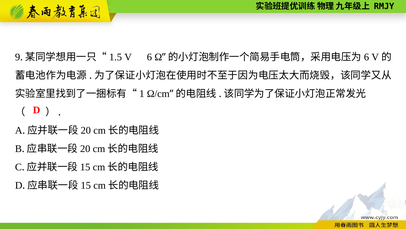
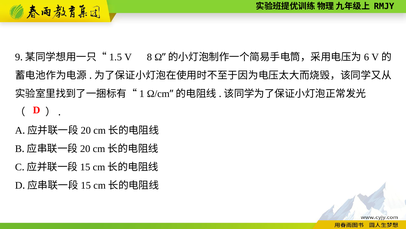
6: 6 -> 8 (149, 57)
